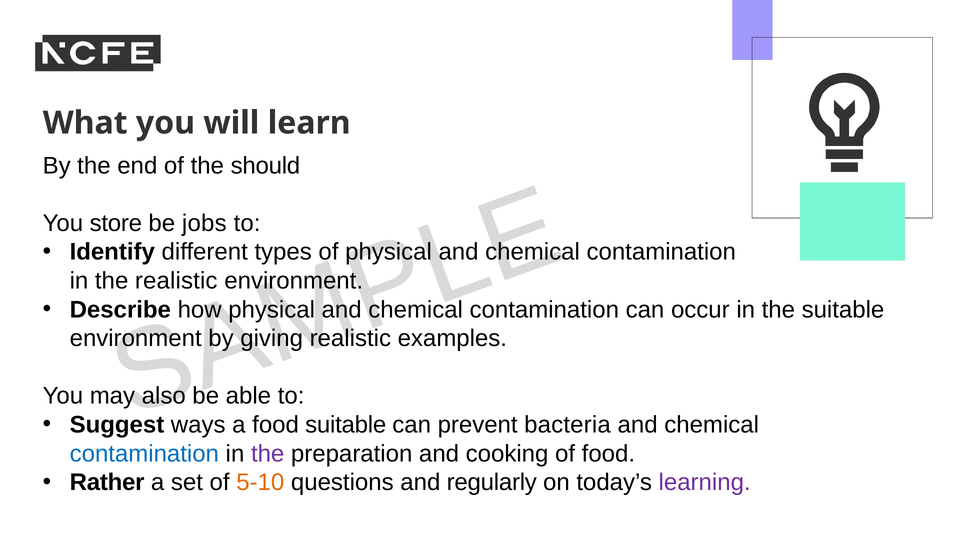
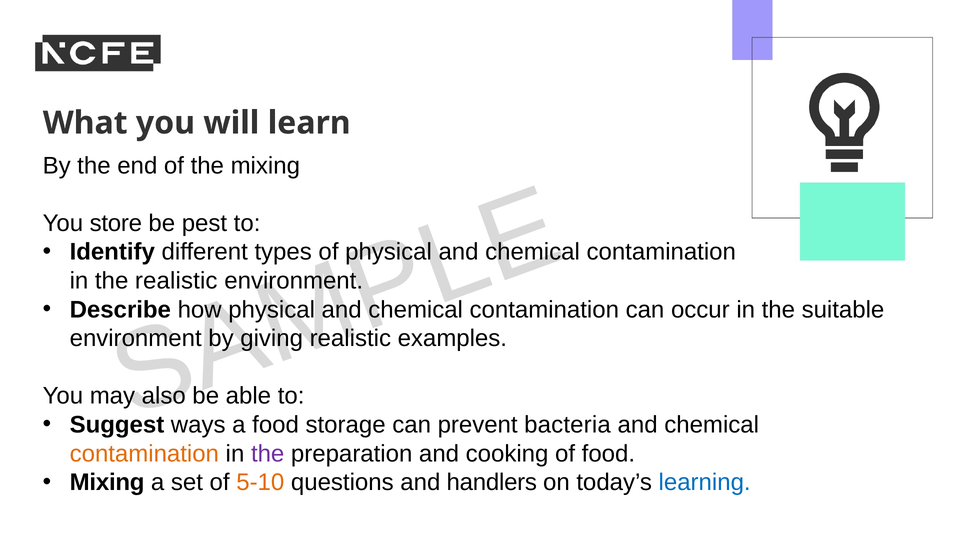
the should: should -> mixing (265, 166)
jobs: jobs -> pest (204, 223)
food suitable: suitable -> storage (346, 425)
contamination colour: blue -> orange (144, 454)
Rather: Rather -> Mixing (107, 482)
regularly: regularly -> handlers (492, 482)
learning colour: purple -> blue (705, 482)
